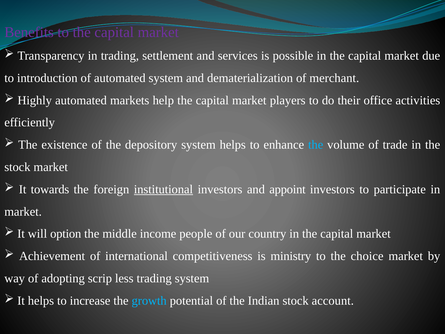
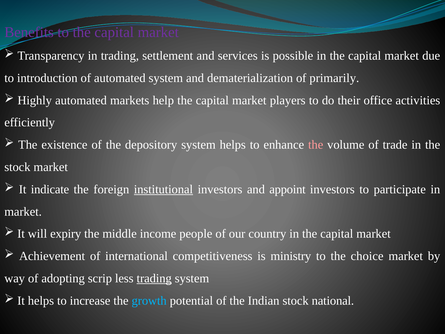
merchant: merchant -> primarily (334, 78)
the colour: light blue -> pink (316, 145)
towards: towards -> indicate (50, 189)
option: option -> expiry (66, 234)
trading underline: none -> present (154, 278)
account: account -> national (333, 300)
